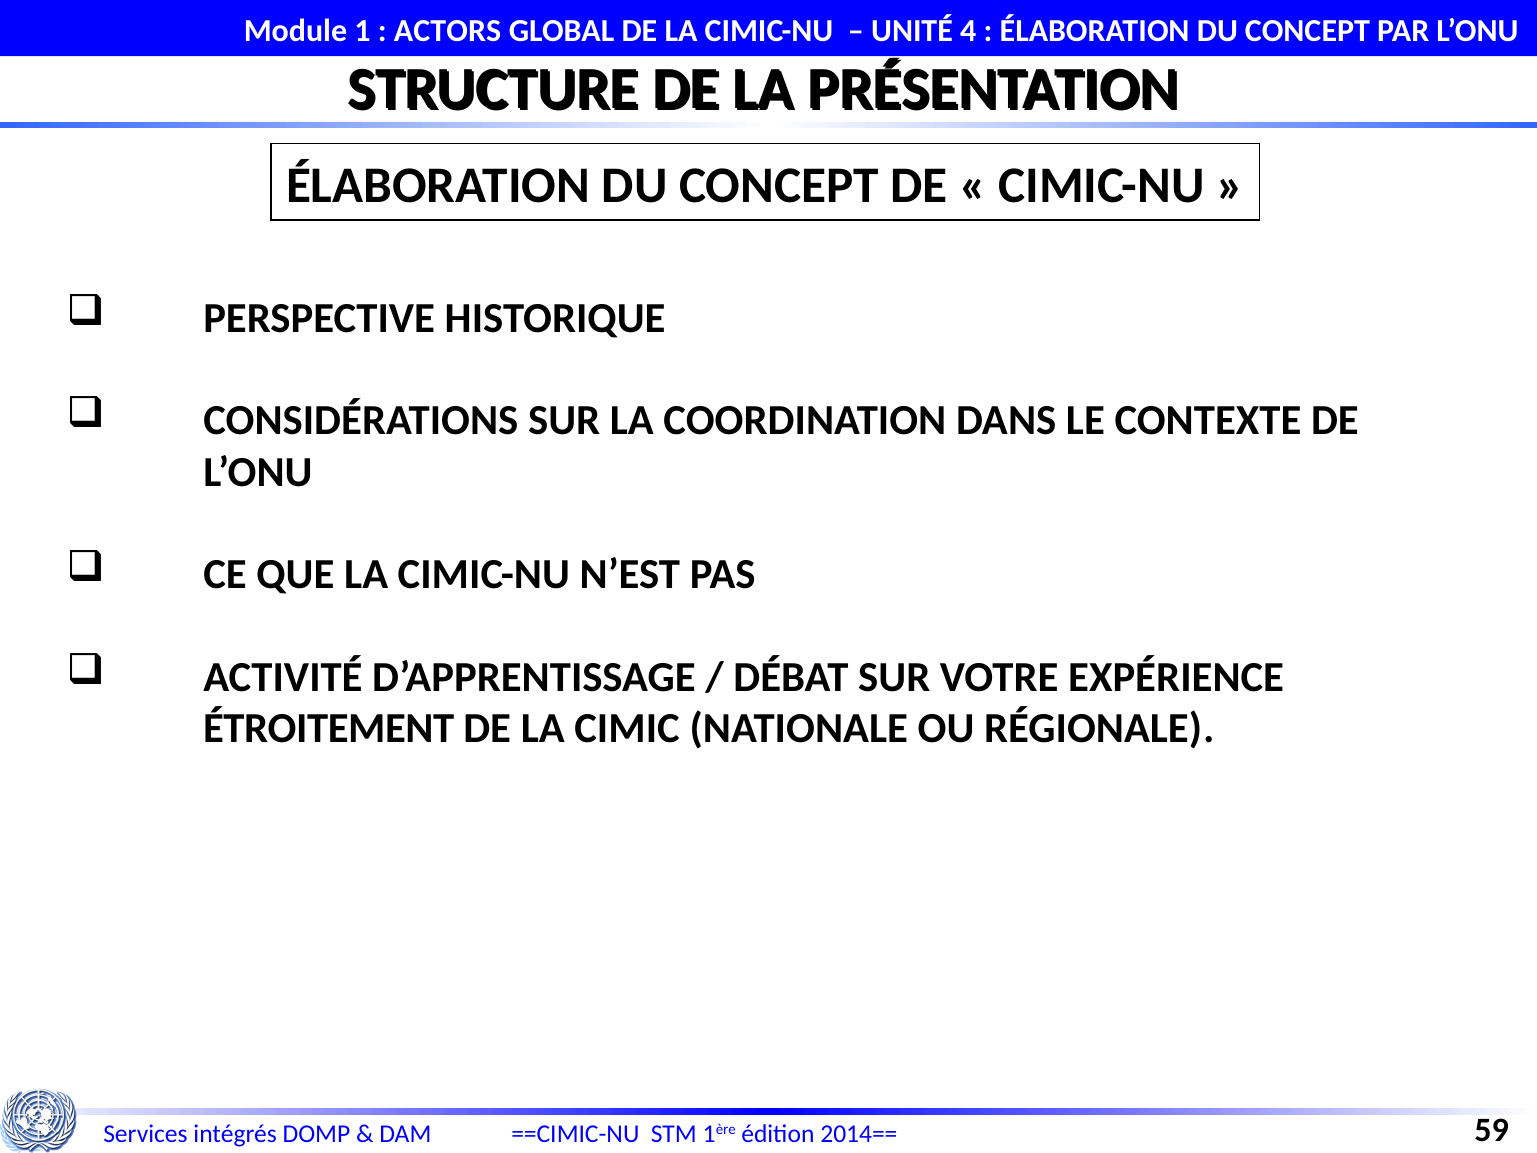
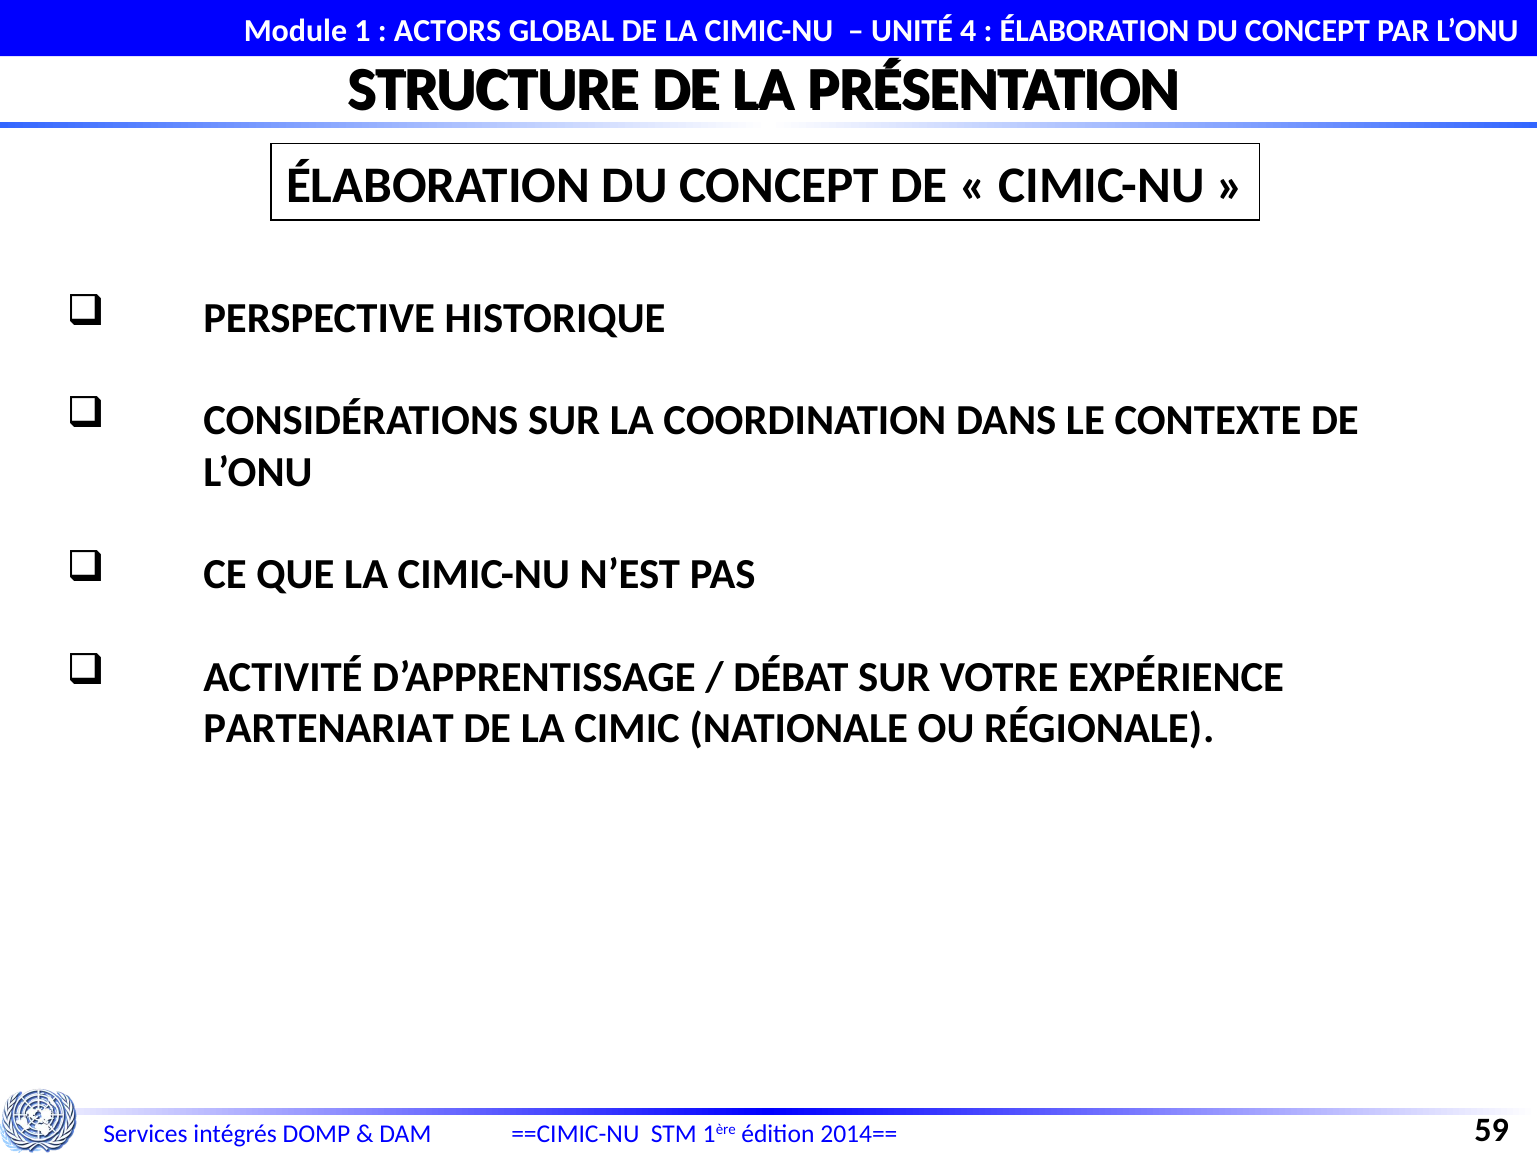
ÉTROITEMENT: ÉTROITEMENT -> PARTENARIAT (328, 728)
